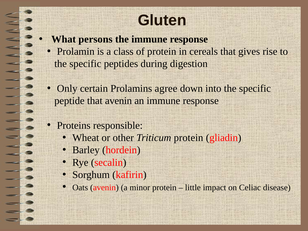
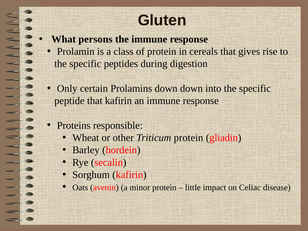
Prolamins agree: agree -> down (166, 88)
that avenin: avenin -> kafirin (118, 101)
